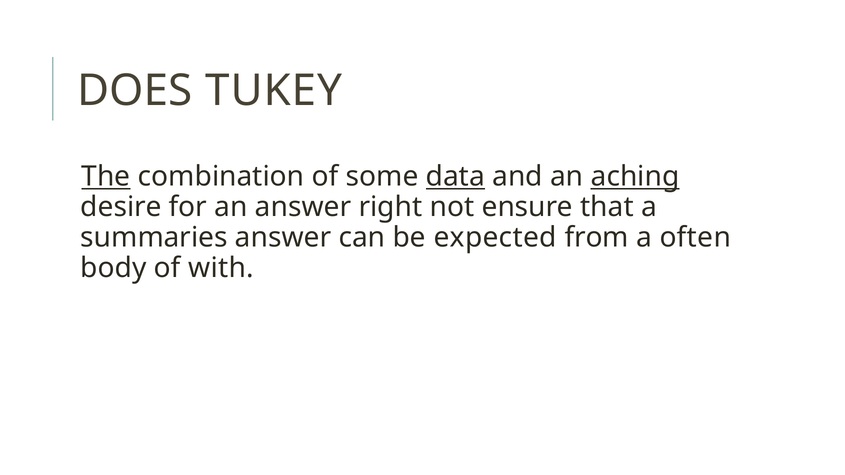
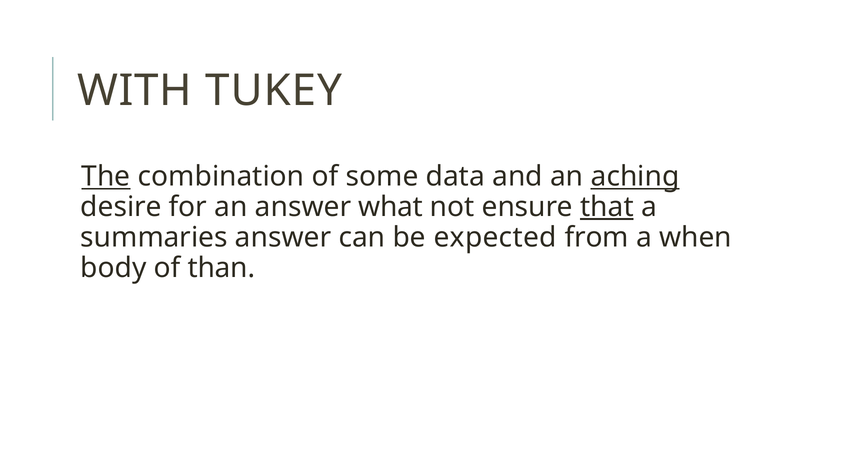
DOES: DOES -> WITH (135, 91)
data underline: present -> none (455, 177)
right: right -> what (391, 207)
that underline: none -> present (607, 207)
often: often -> when (696, 238)
with: with -> than (221, 268)
